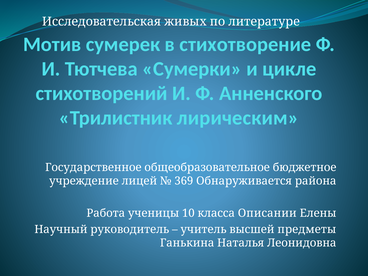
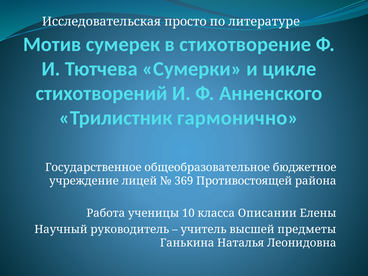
живых: живых -> просто (186, 22)
лирическим: лирическим -> гармонично (238, 118)
Обнаруживается: Обнаруживается -> Противостоящей (244, 181)
